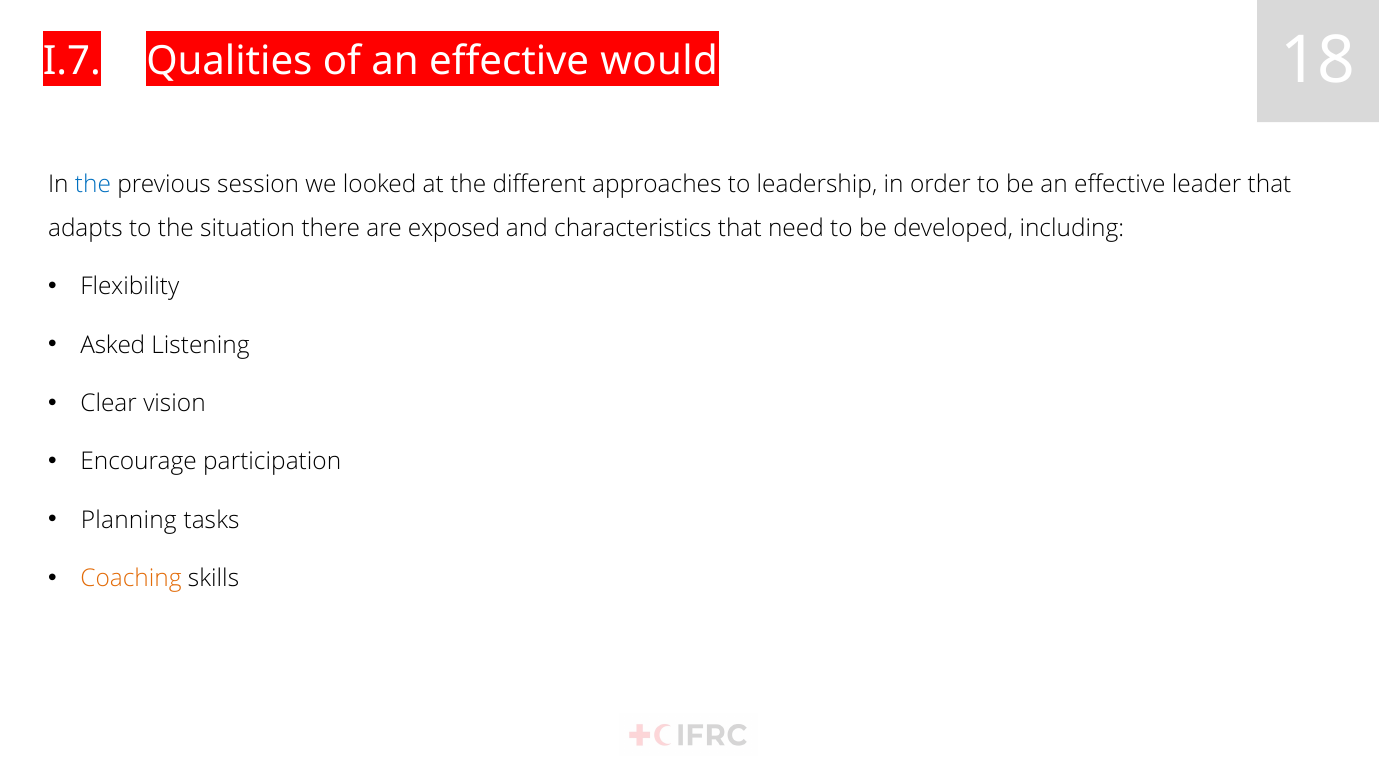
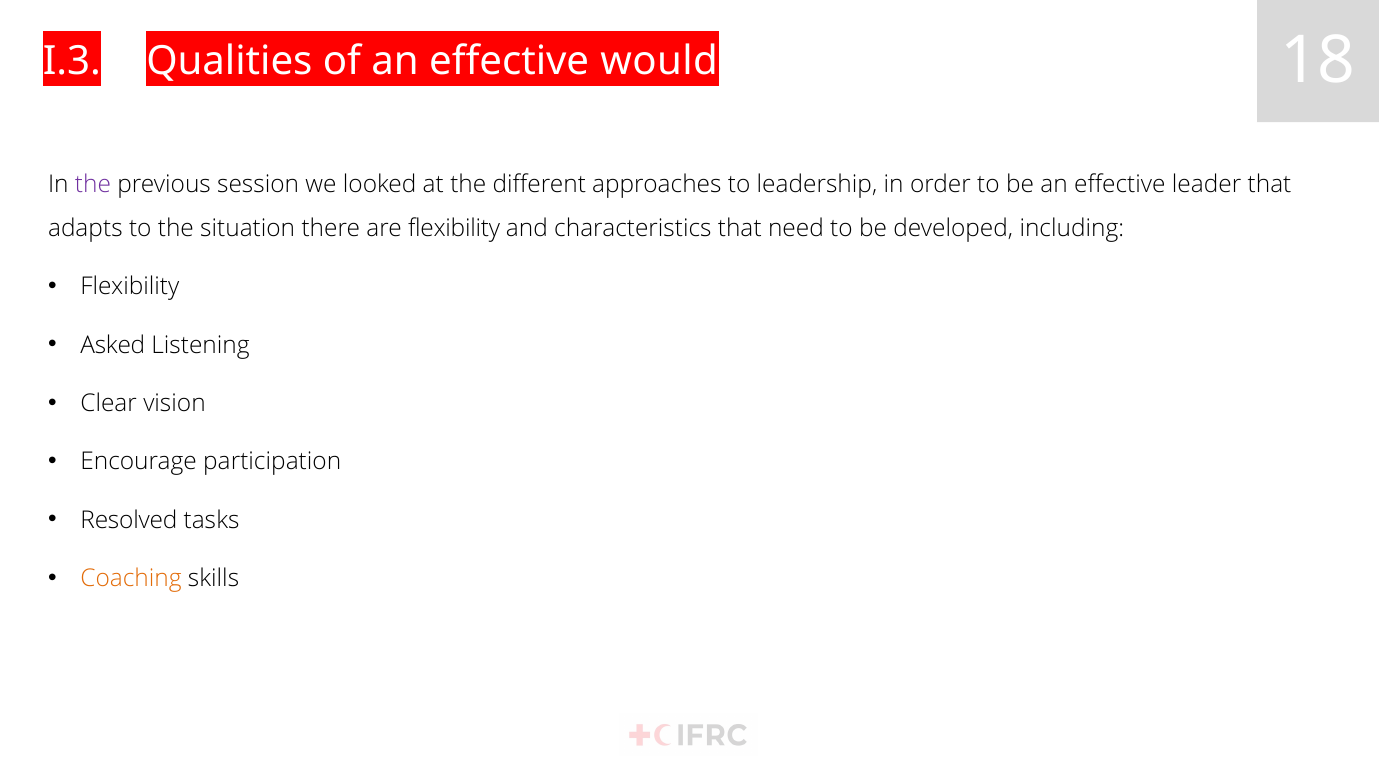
I.7: I.7 -> I.3 (72, 61)
the colour: blue -> purple (93, 184)
are exposed: exposed -> flexibility (454, 228)
Planning: Planning -> Resolved (129, 520)
